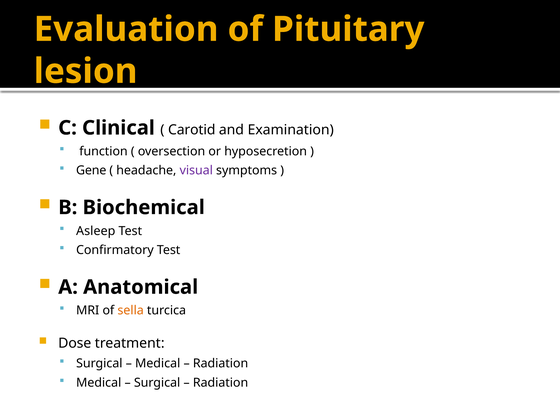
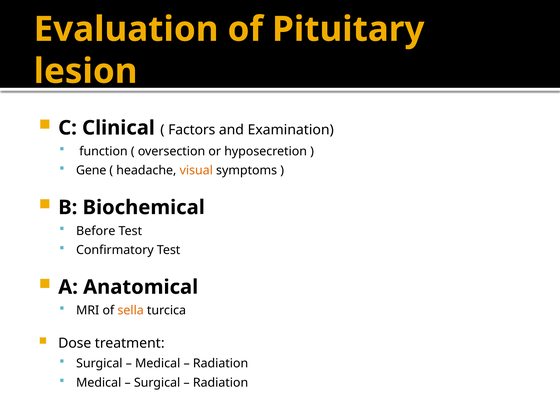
Carotid: Carotid -> Factors (192, 130)
visual colour: purple -> orange (196, 171)
Asleep: Asleep -> Before (96, 231)
